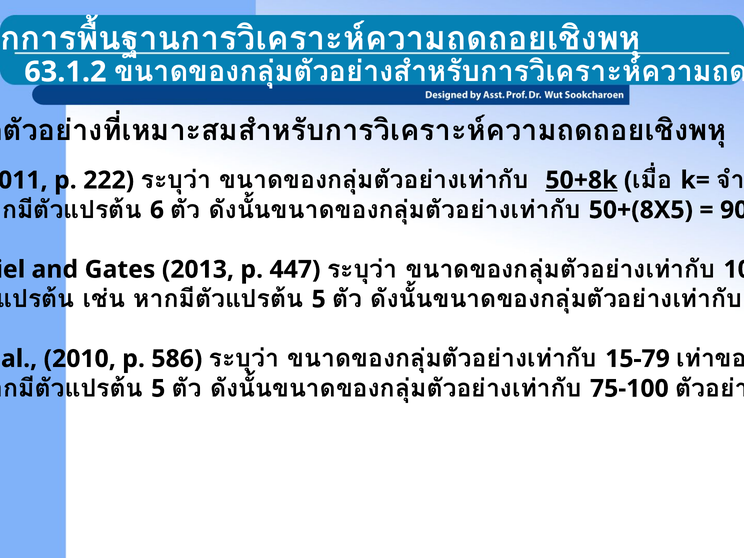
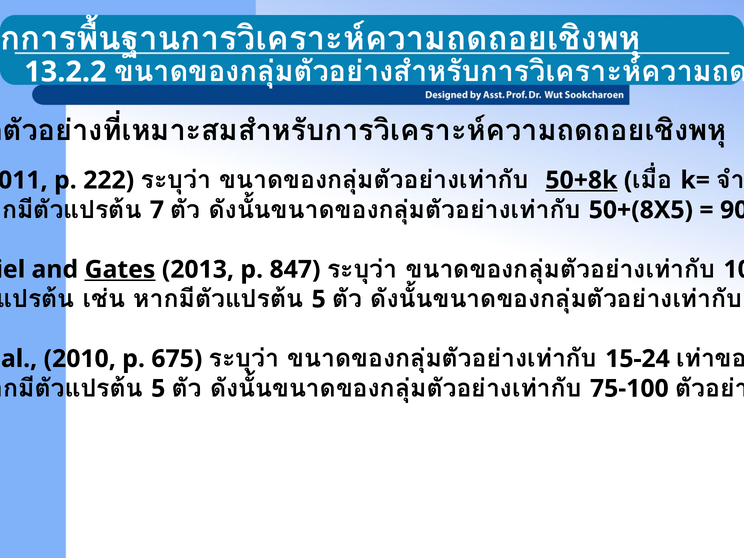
63.1.2: 63.1.2 -> 13.2.2 (65, 72)
6: 6 -> 7 (157, 210)
Gates underline: none -> present (120, 270)
447: 447 -> 847 (295, 270)
586: 586 -> 675 (177, 359)
15-79: 15-79 -> 15-24 (638, 359)
